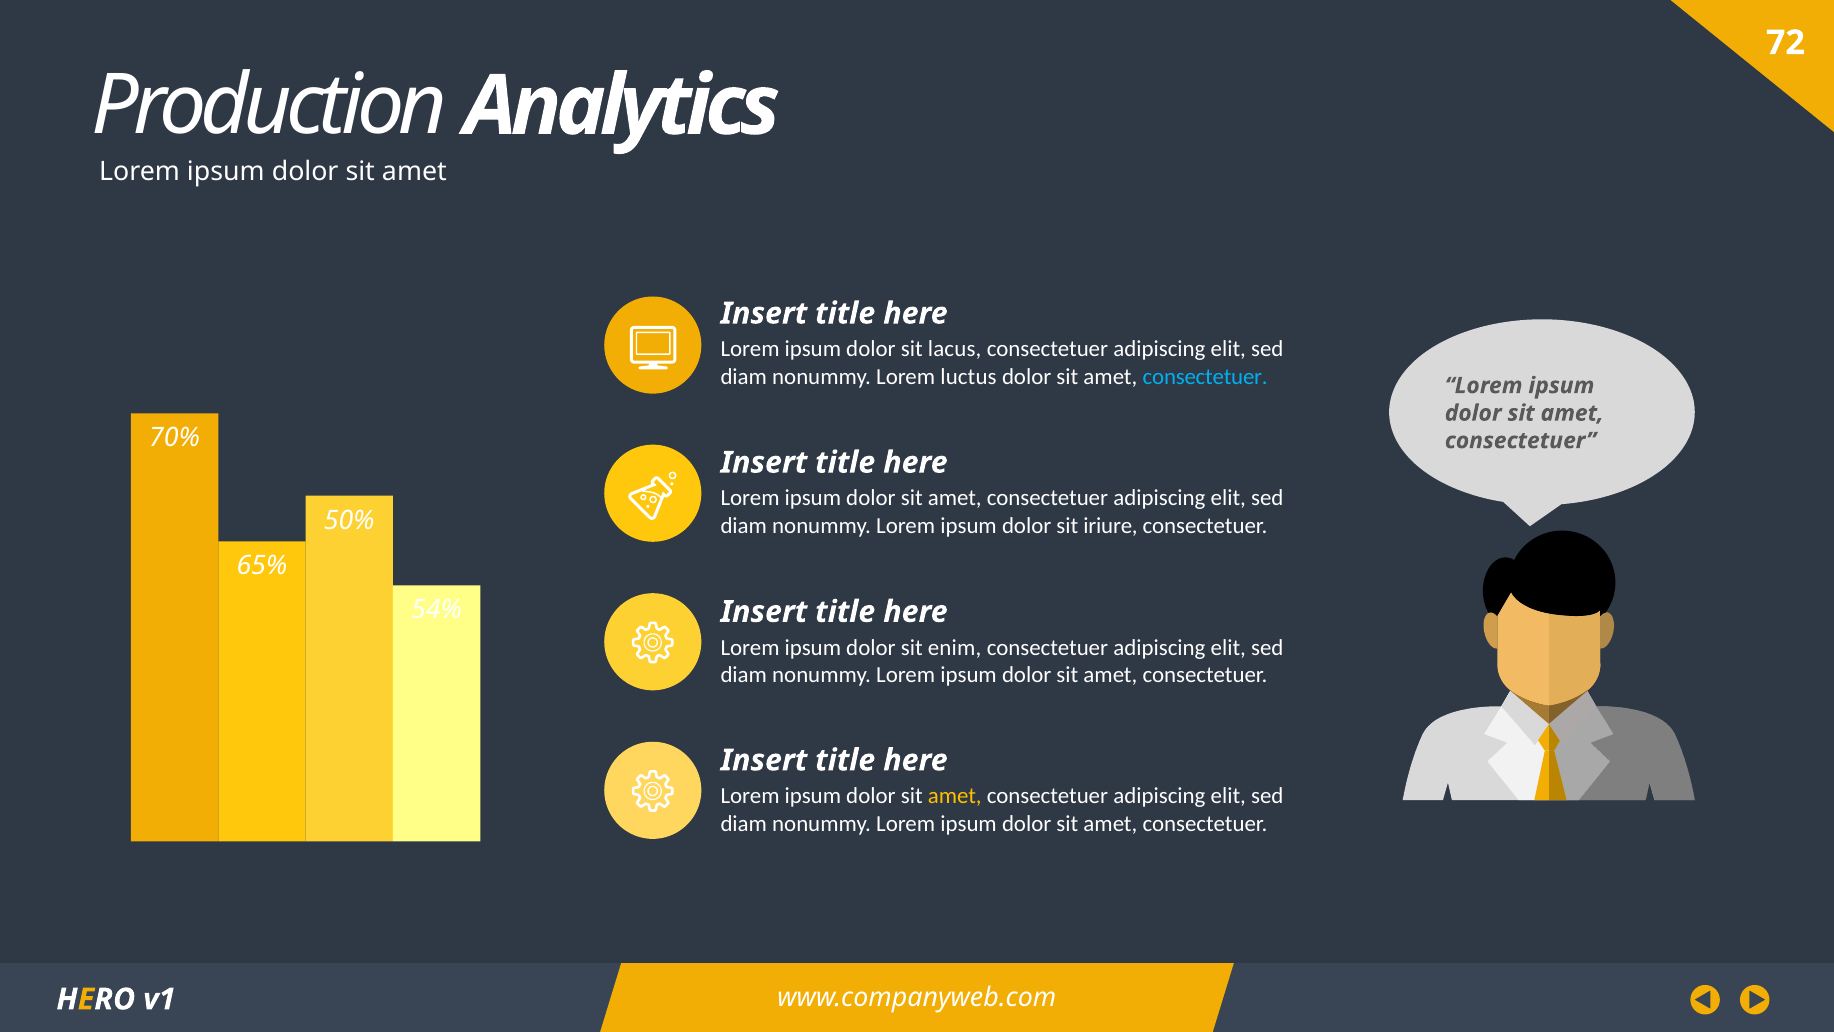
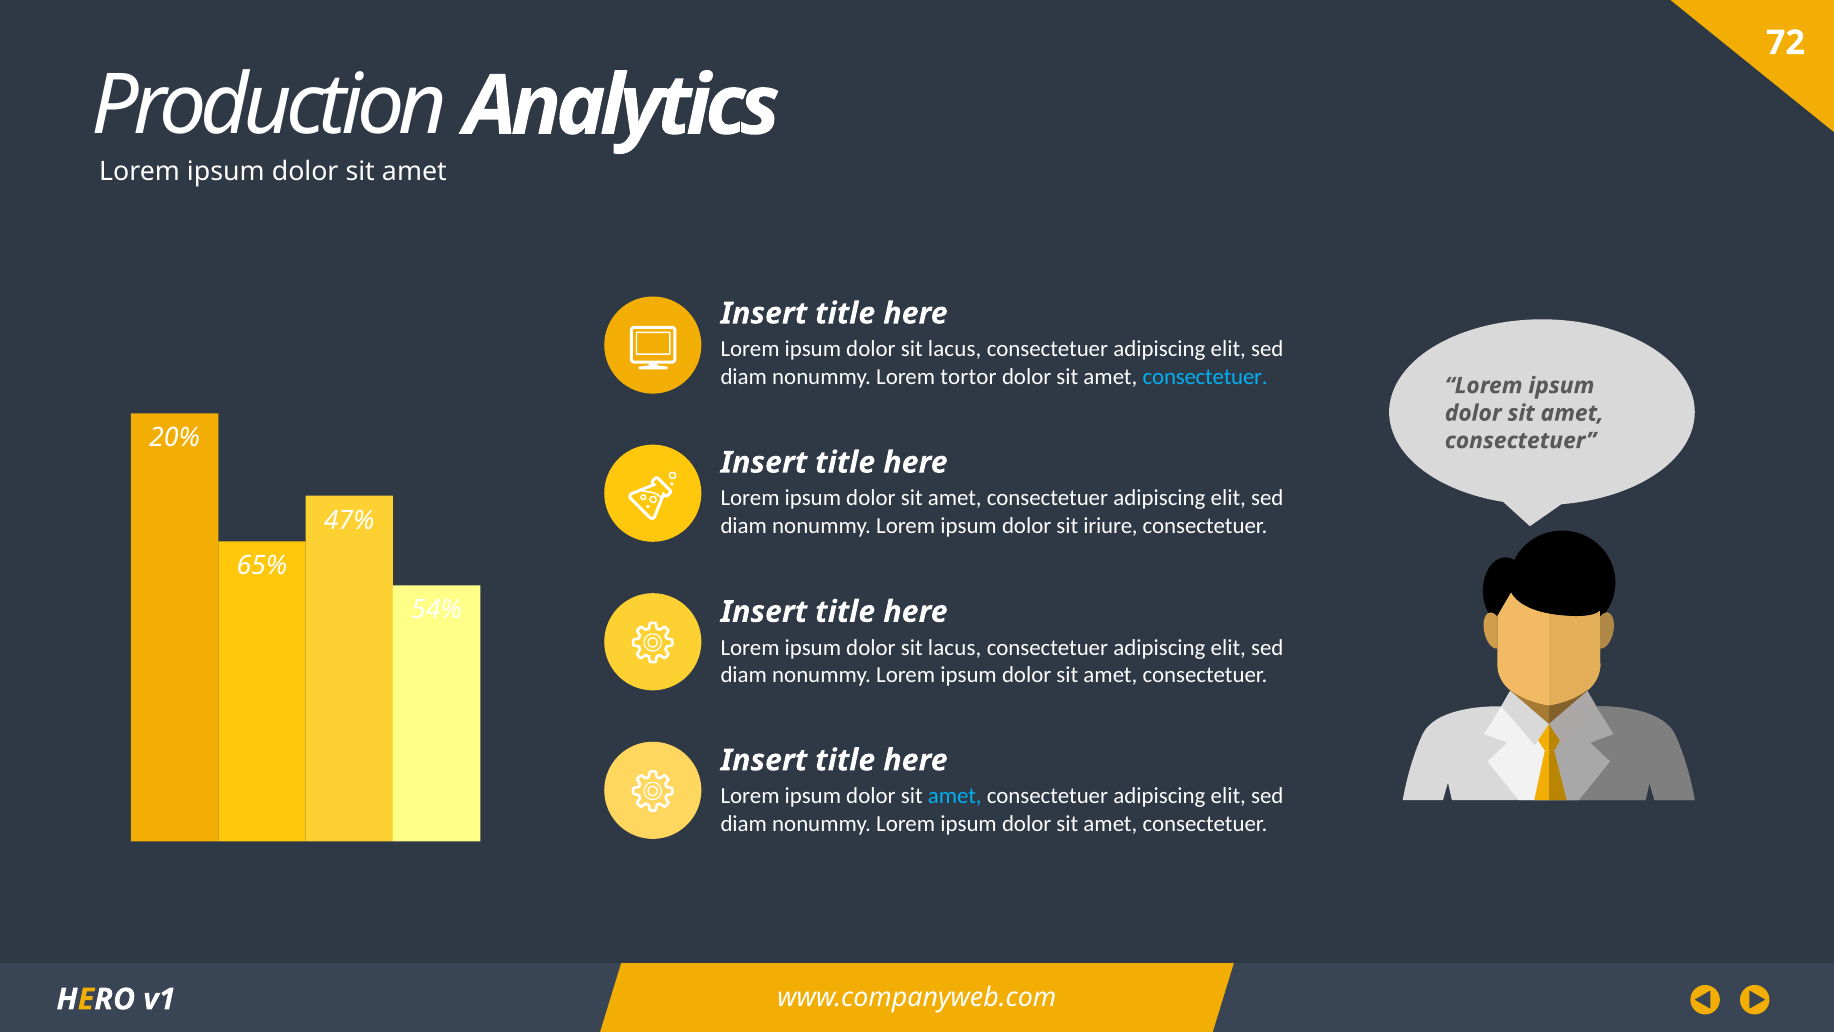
luctus: luctus -> tortor (969, 377)
70%: 70% -> 20% (175, 438)
50%: 50% -> 47% (349, 520)
enim: enim -> lacus (955, 647)
amet colour: yellow -> light blue (955, 796)
